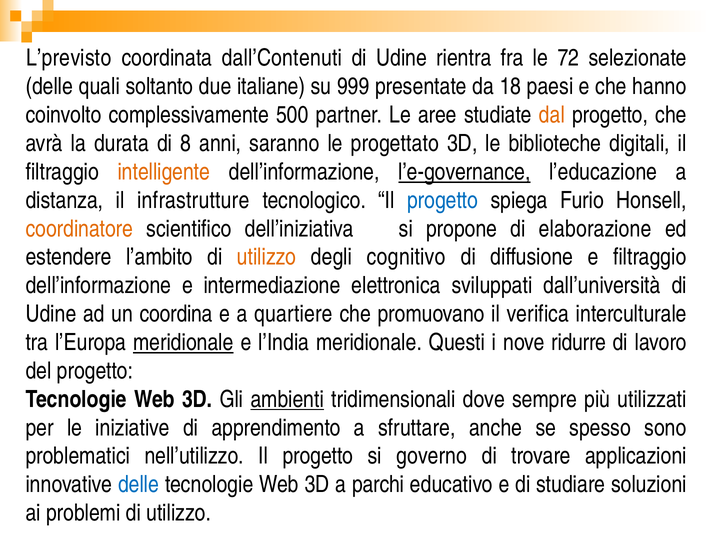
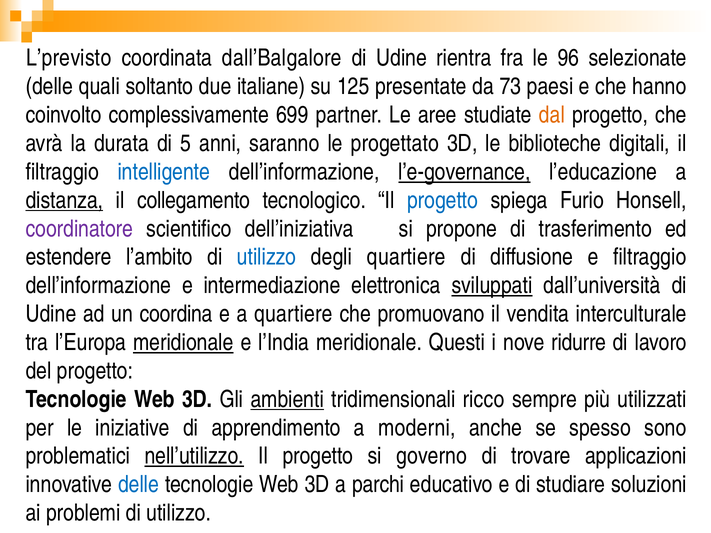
dall’Contenuti: dall’Contenuti -> dall’Balgalore (282, 58)
72: 72 -> 96 (568, 58)
999: 999 -> 125 (353, 87)
18: 18 -> 73 (510, 87)
500: 500 -> 699 (292, 115)
8: 8 -> 5 (186, 144)
intelligente colour: orange -> blue (164, 172)
distanza underline: none -> present (64, 200)
infrastrutture: infrastrutture -> collegamento (194, 200)
coordinatore colour: orange -> purple (79, 229)
elaborazione: elaborazione -> trasferimento (595, 229)
utilizzo colour: orange -> blue (267, 257)
degli cognitivo: cognitivo -> quartiere (406, 257)
sviluppati underline: none -> present (492, 286)
verifica: verifica -> vendita (538, 314)
dove: dove -> ricco (484, 399)
sfruttare: sfruttare -> moderni (417, 428)
nell’utilizzo underline: none -> present (194, 456)
